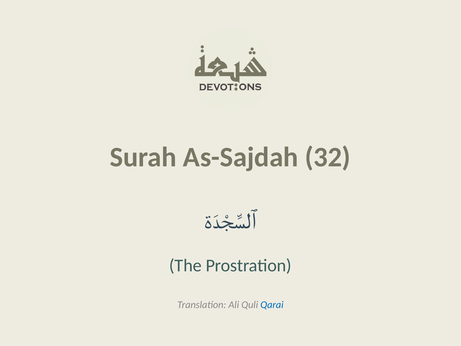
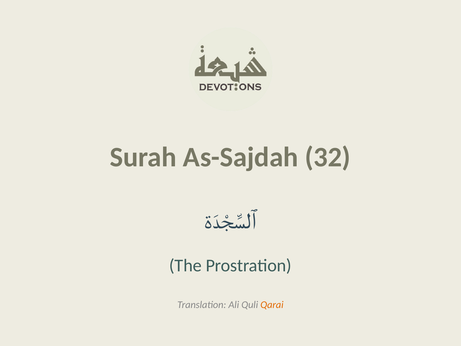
Qarai colour: blue -> orange (272, 305)
